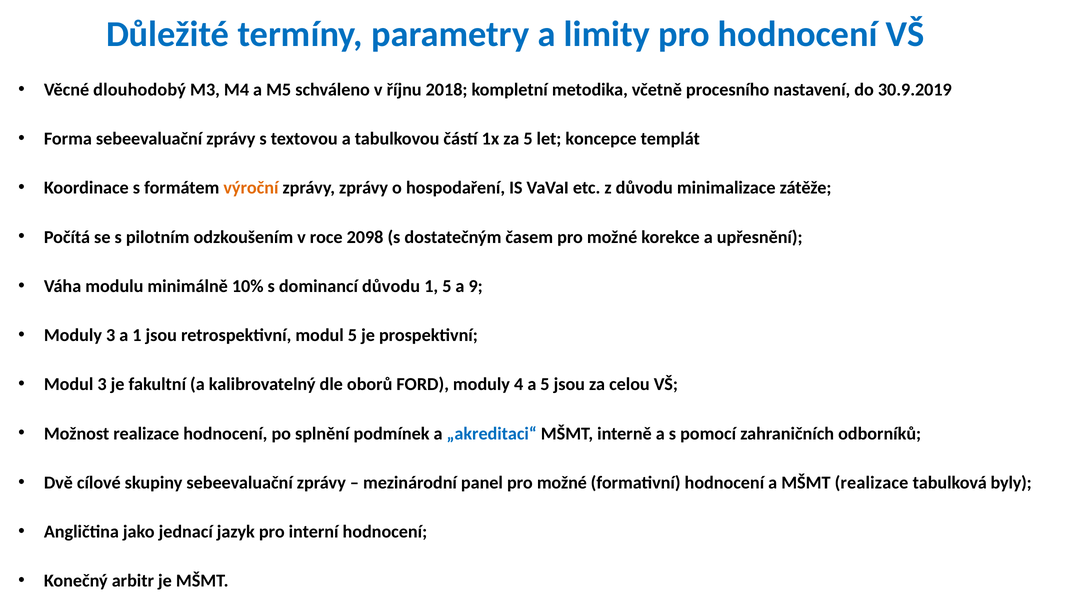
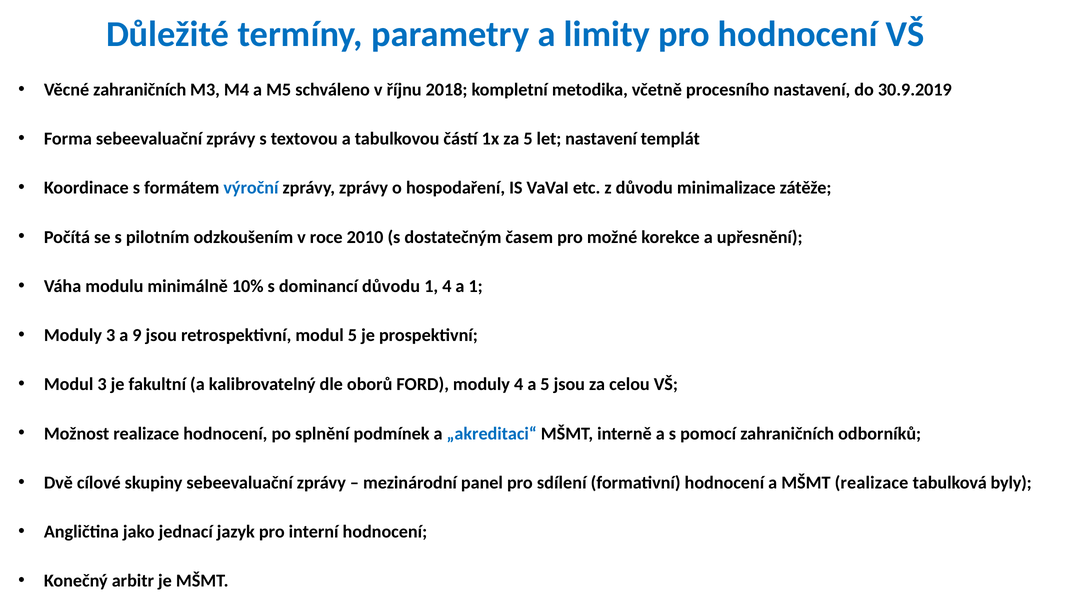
Věcné dlouhodobý: dlouhodobý -> zahraničních (140, 90)
let koncepce: koncepce -> nastavení (601, 139)
výroční colour: orange -> blue (251, 188)
2098: 2098 -> 2010 (365, 237)
1 5: 5 -> 4 (447, 286)
a 9: 9 -> 1 (476, 286)
a 1: 1 -> 9 (137, 335)
panel pro možné: možné -> sdílení (562, 483)
